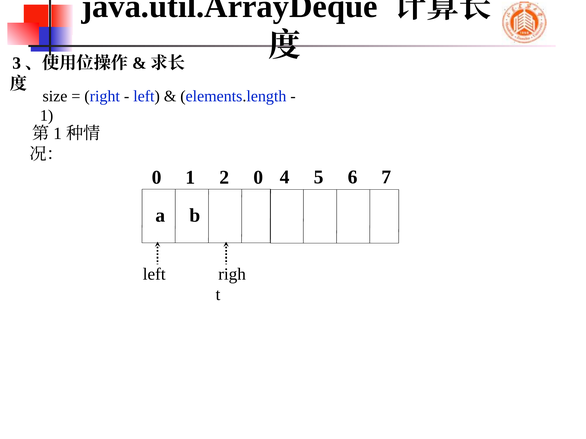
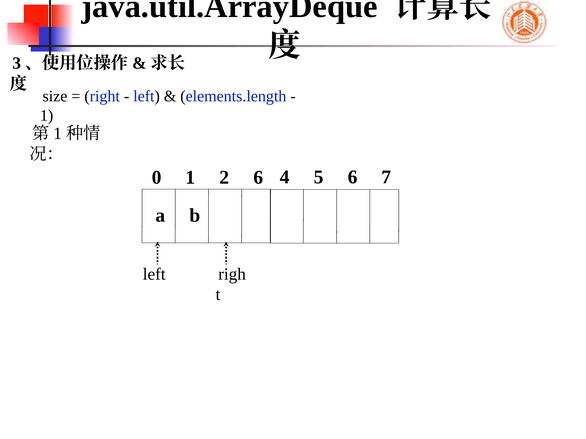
2 0: 0 -> 6 (258, 178)
